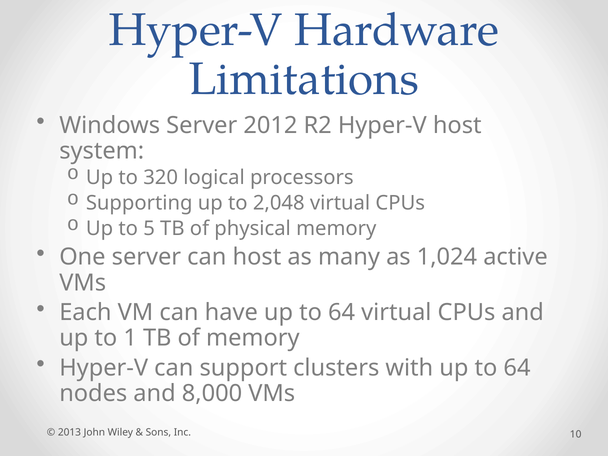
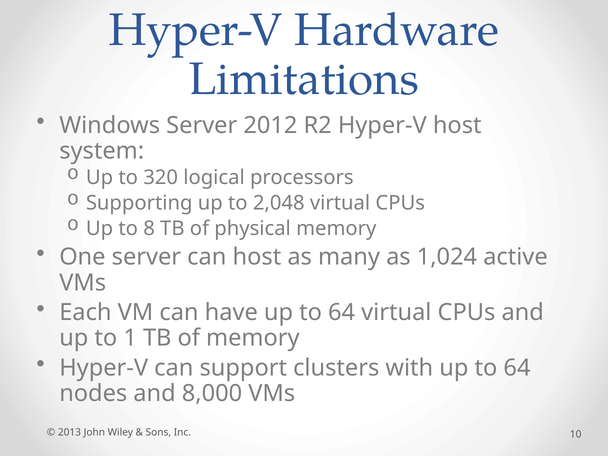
5: 5 -> 8 (149, 229)
